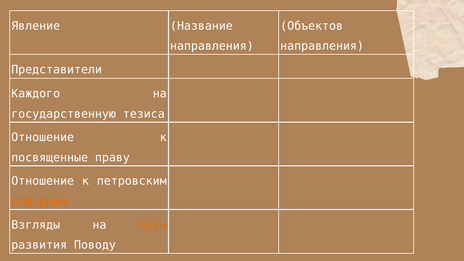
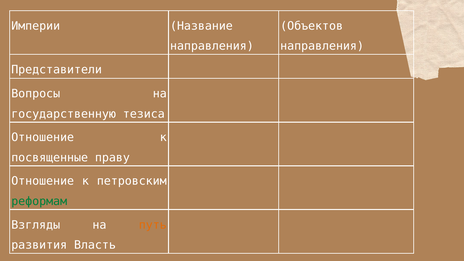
Явление: Явление -> Империи (36, 26)
Каждого: Каждого -> Вопросы (36, 94)
реформам colour: orange -> green (39, 201)
Поводу: Поводу -> Власть (95, 245)
